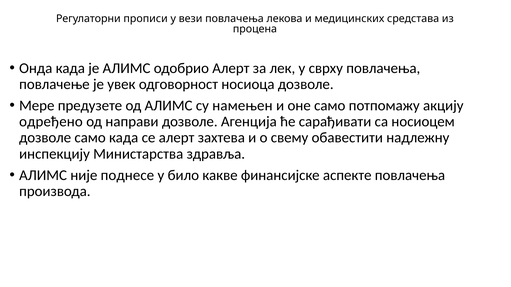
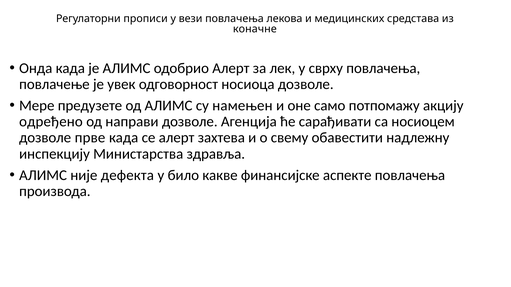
процена: процена -> коначне (255, 29)
дозволе само: само -> прве (90, 138)
поднесе: поднесе -> дефекта (127, 175)
